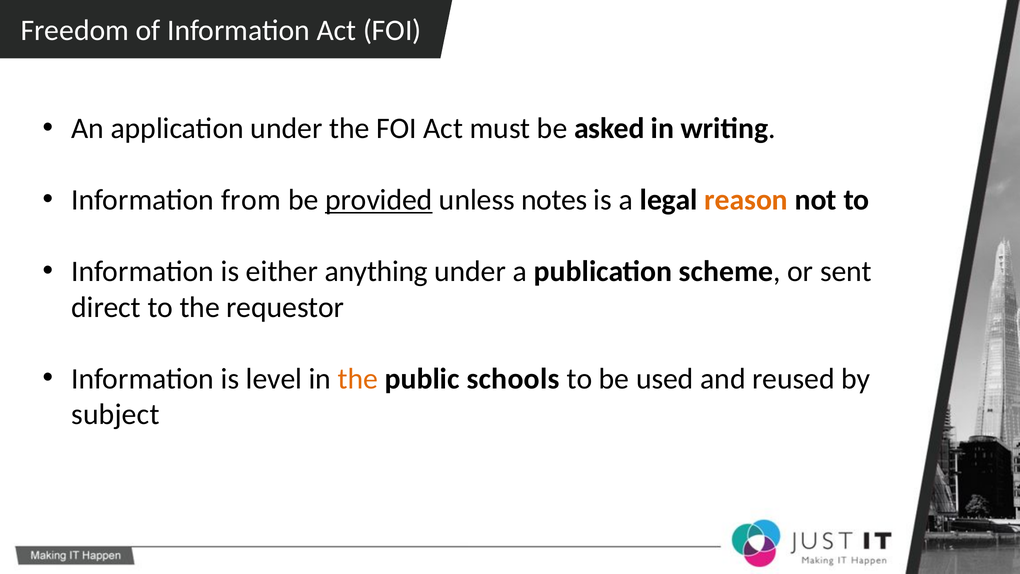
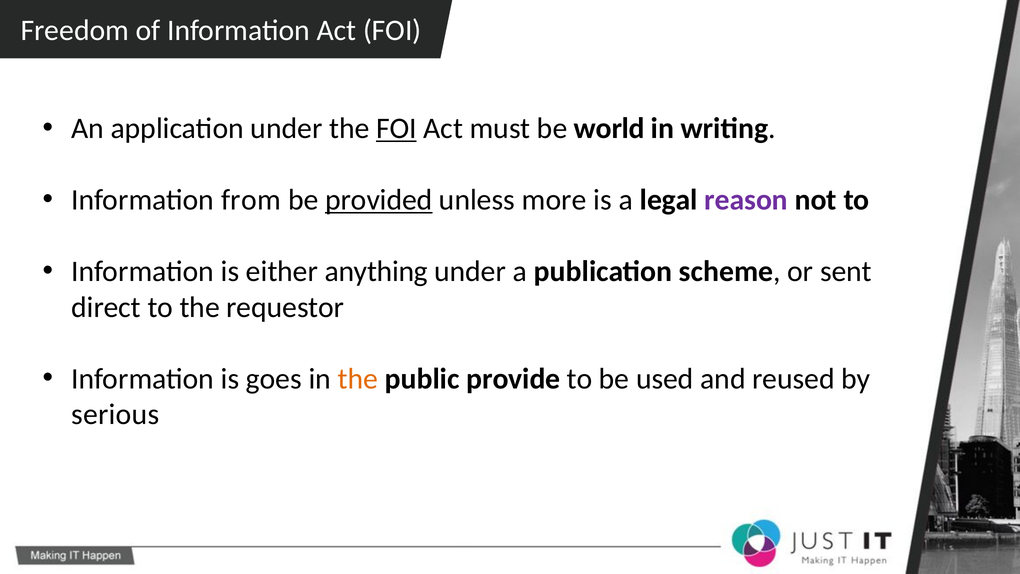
FOI underline: none -> present (396, 128)
asked: asked -> world (609, 128)
notes: notes -> more (554, 200)
reason colour: orange -> purple (746, 200)
level: level -> goes (274, 379)
schools: schools -> provide (513, 379)
subject: subject -> serious (115, 414)
